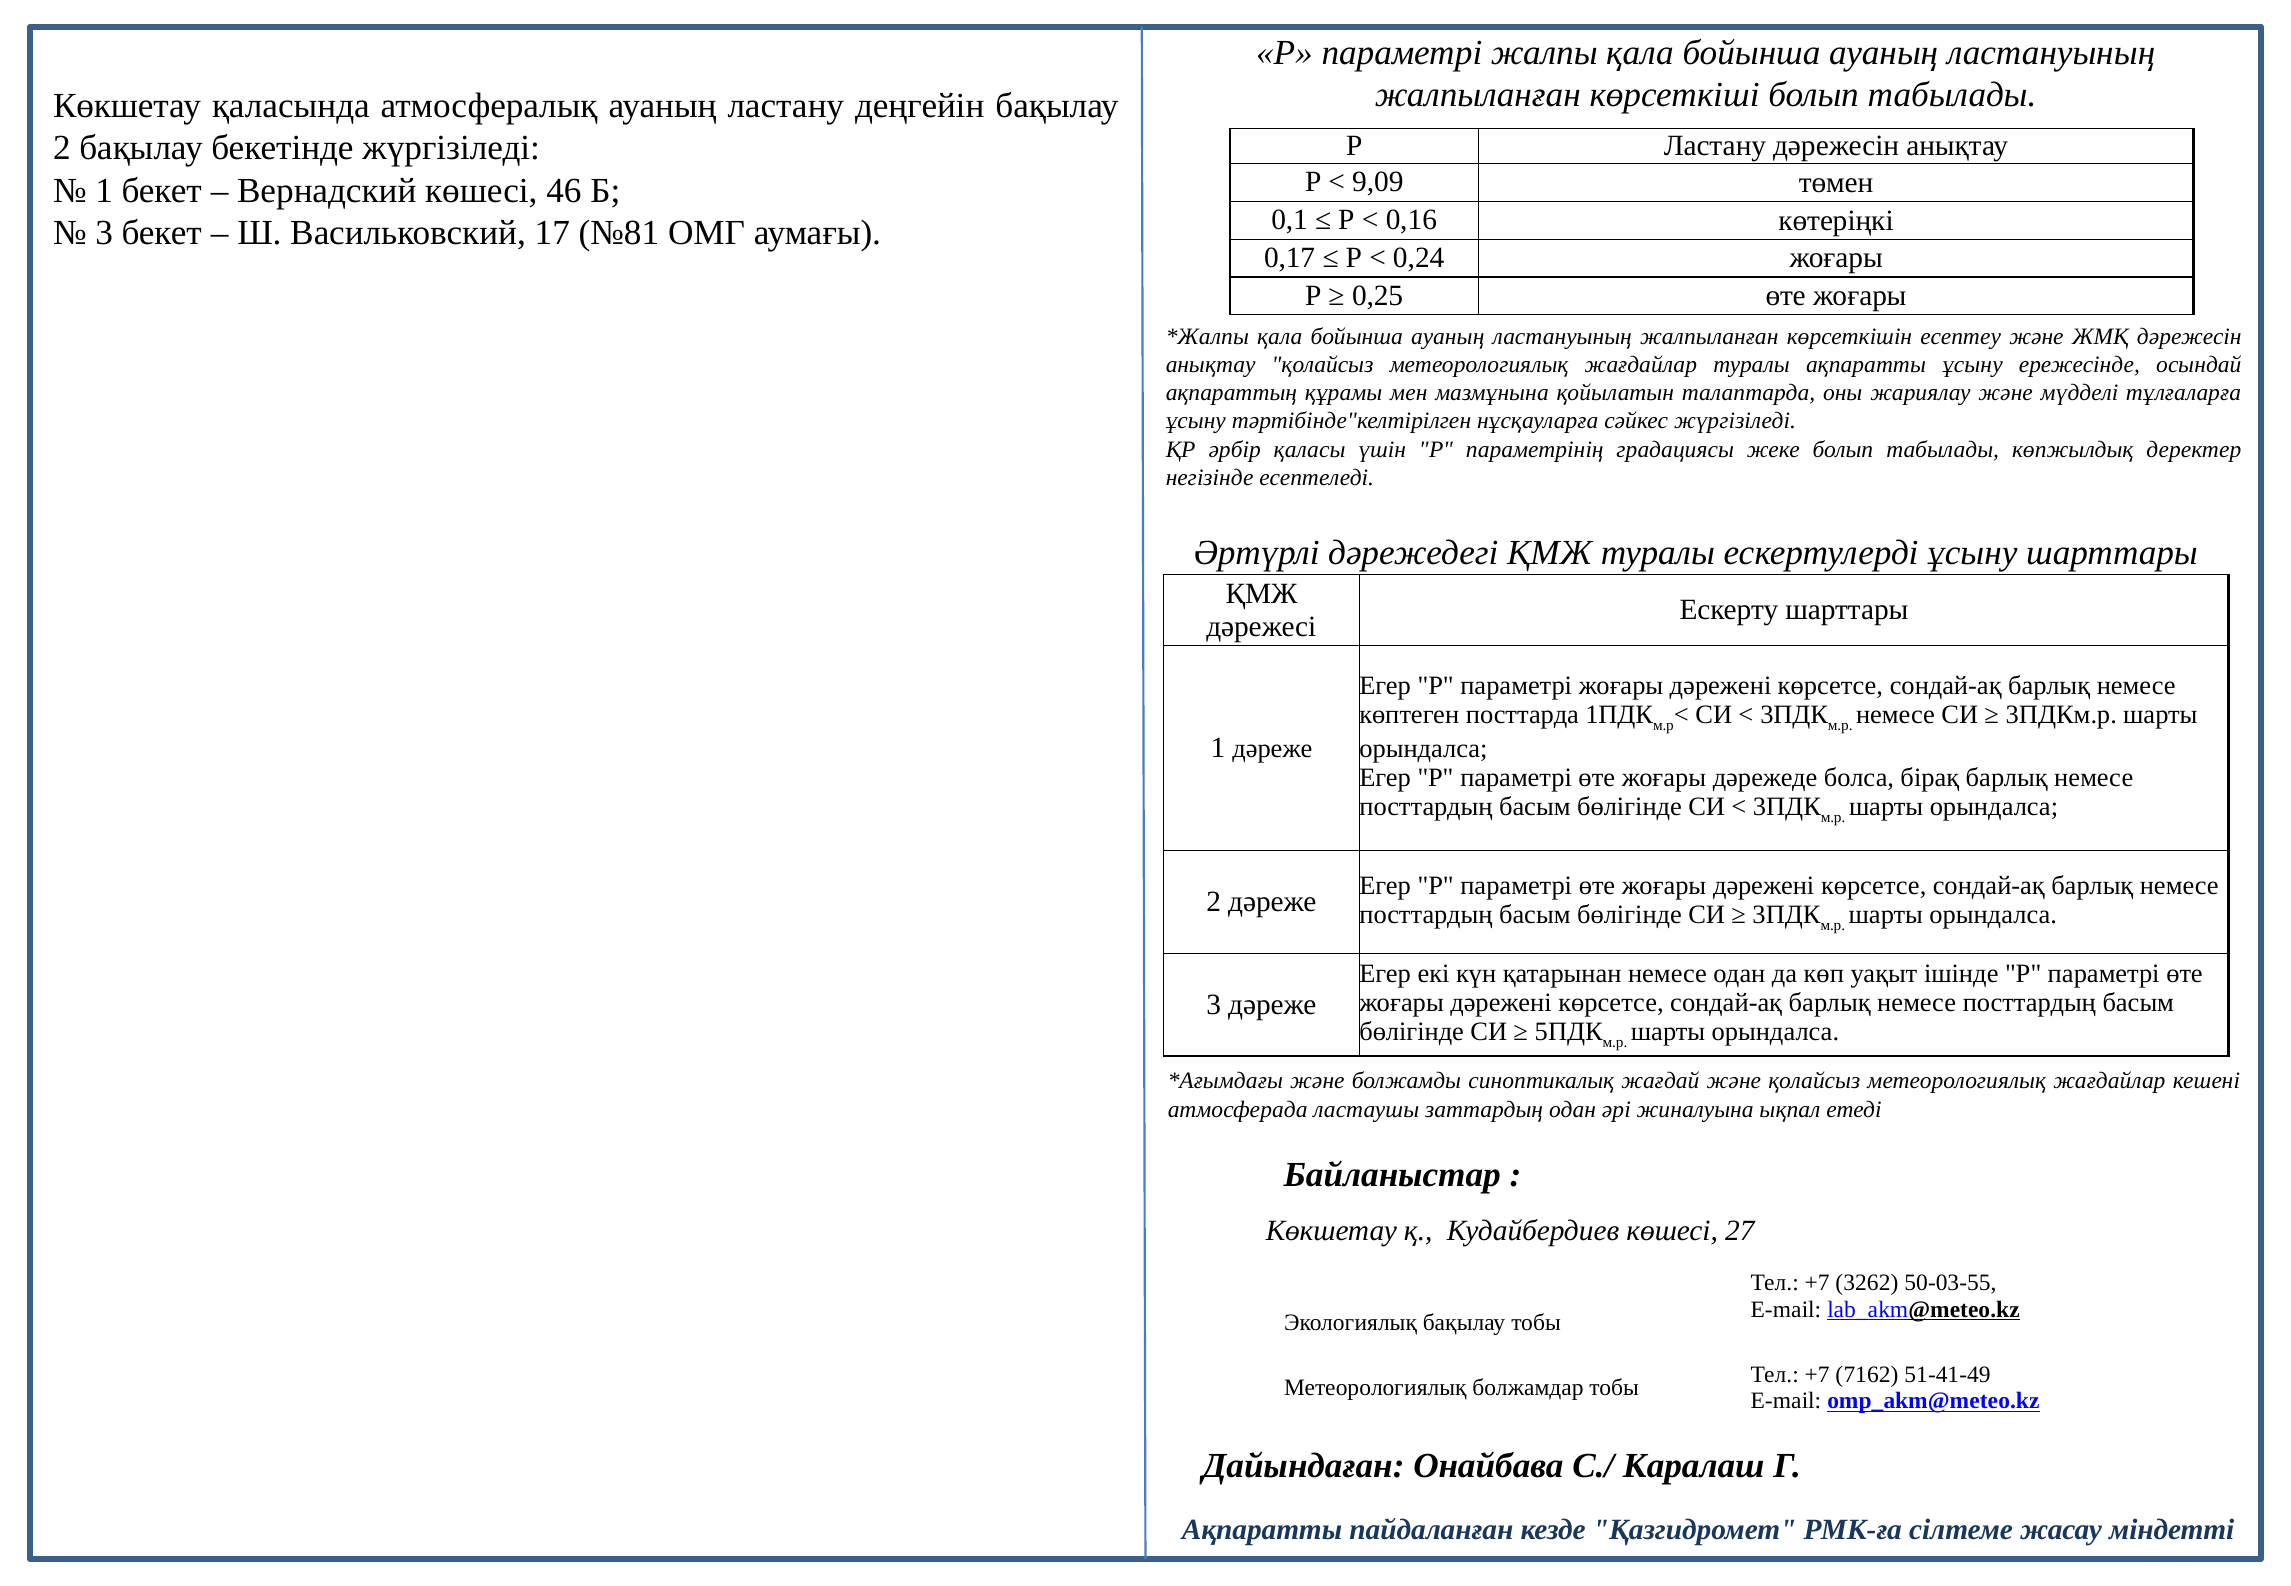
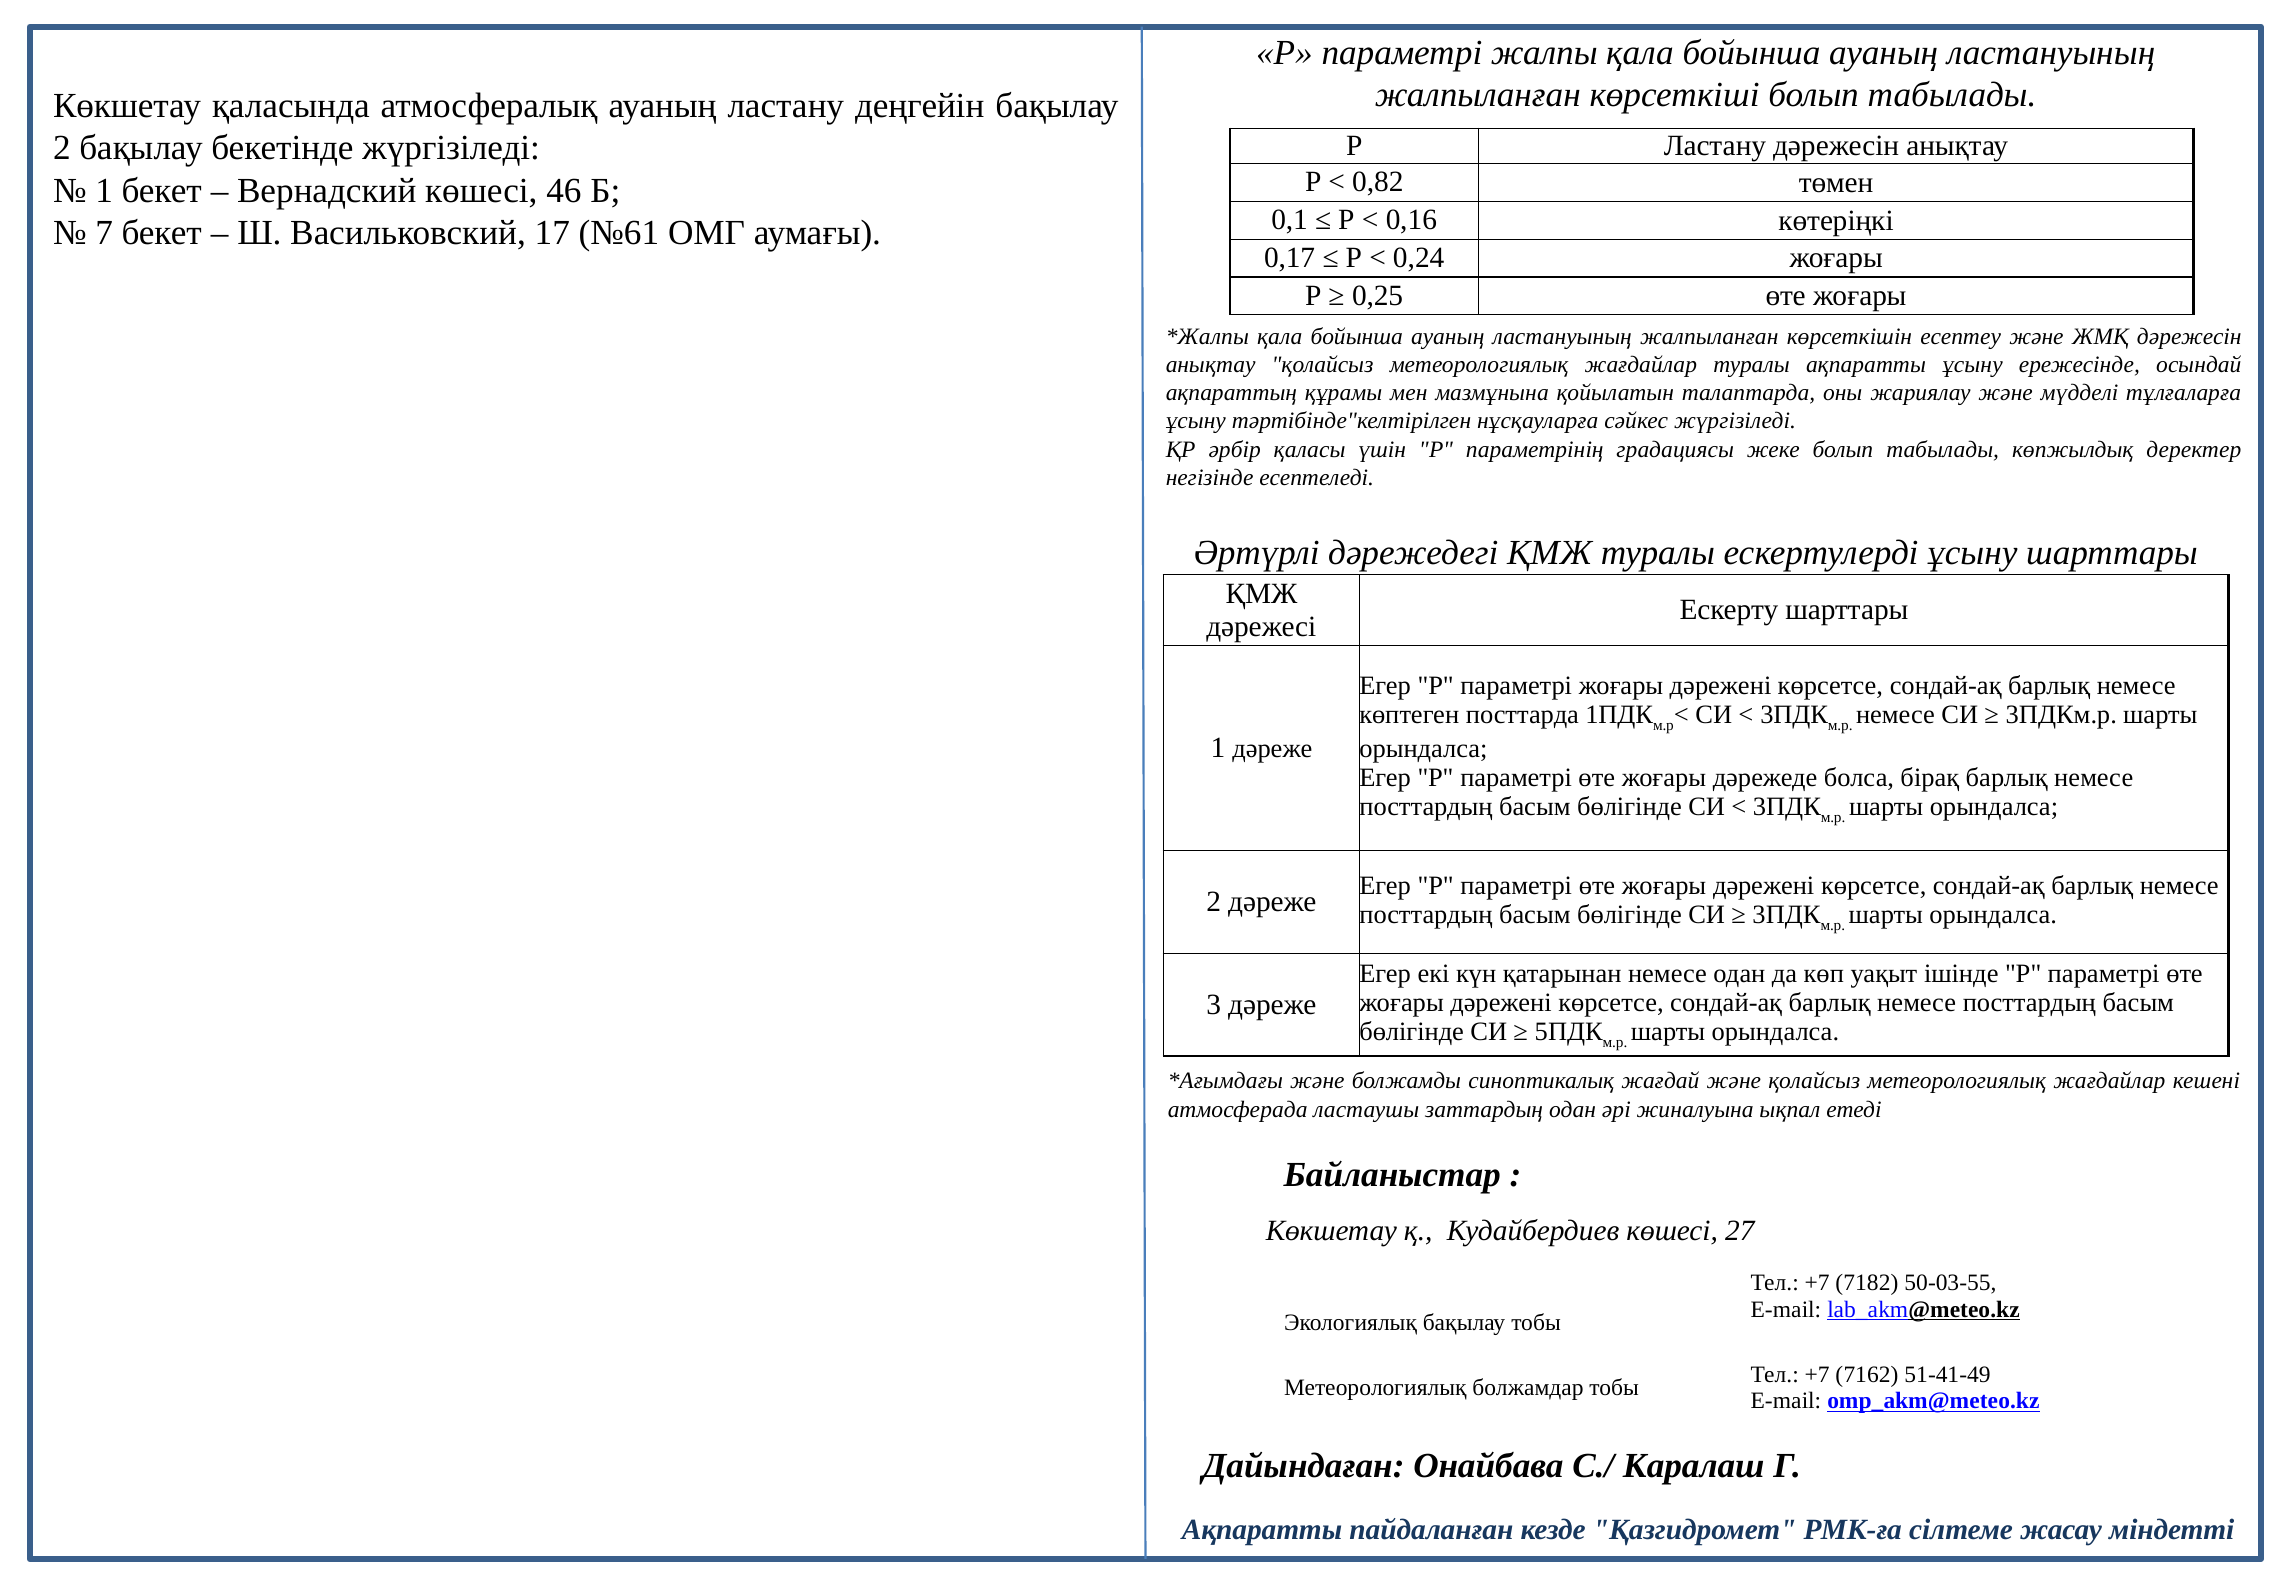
9,09: 9,09 -> 0,82 (1378, 182)
3: 3 -> 7 (104, 233)
№81: №81 -> №61 (619, 233)
3262: 3262 -> 7182 (1867, 1283)
